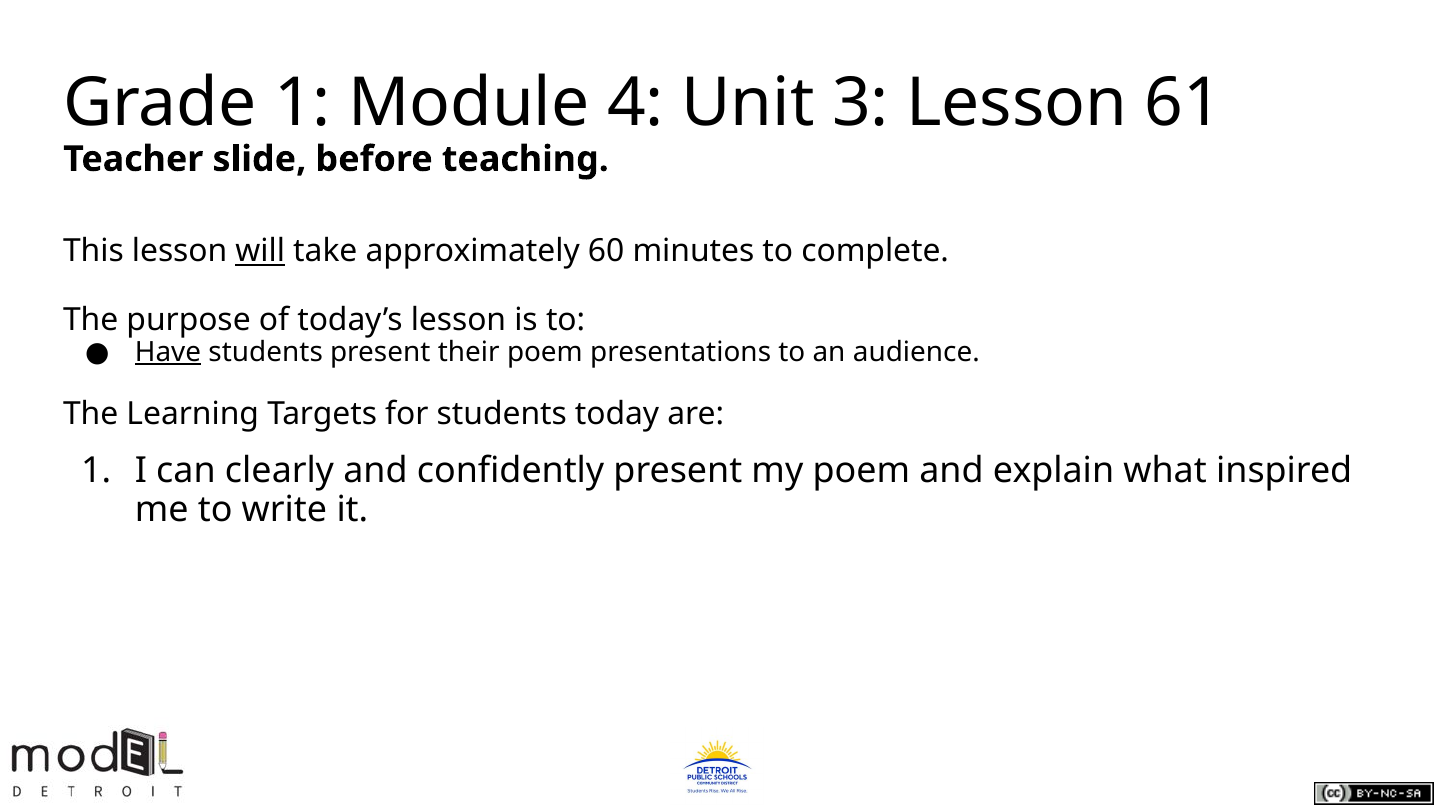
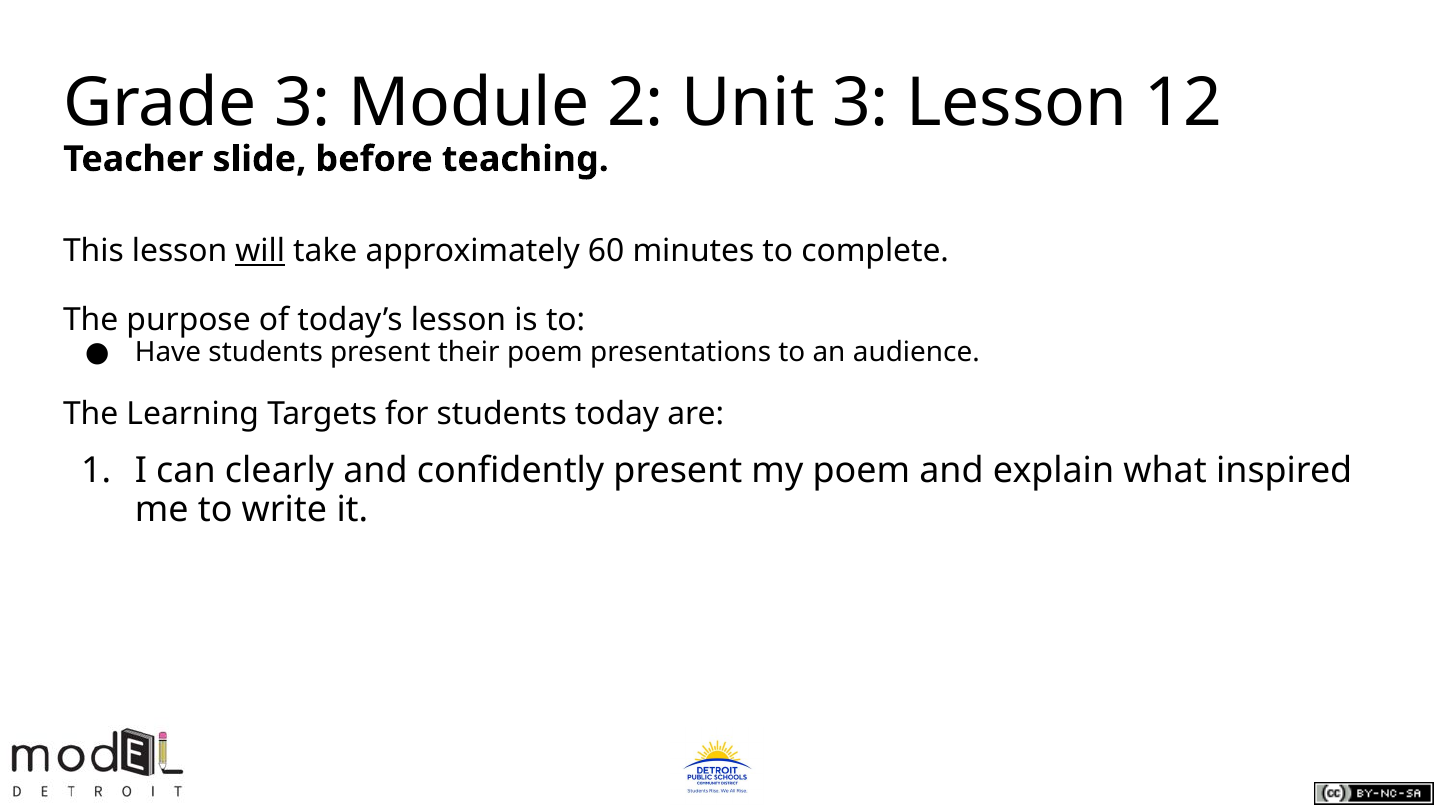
Grade 1: 1 -> 3 (303, 103)
4: 4 -> 2 (635, 103)
61: 61 -> 12 (1184, 103)
Have underline: present -> none (168, 352)
